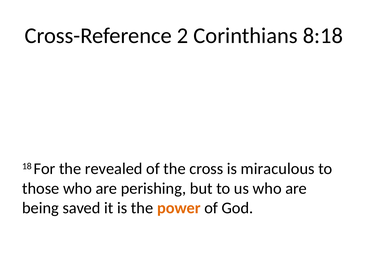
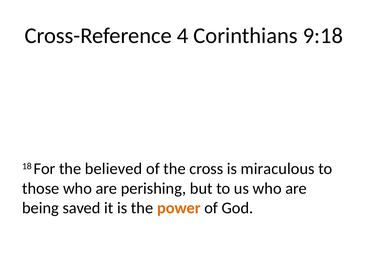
2: 2 -> 4 (183, 36)
8:18: 8:18 -> 9:18 (323, 36)
revealed: revealed -> believed (114, 169)
